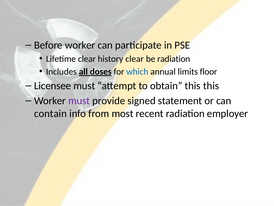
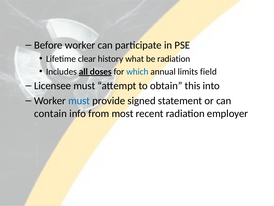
history clear: clear -> what (135, 59)
floor: floor -> field (208, 71)
this this: this -> into (211, 86)
must colour: purple -> blue (79, 100)
